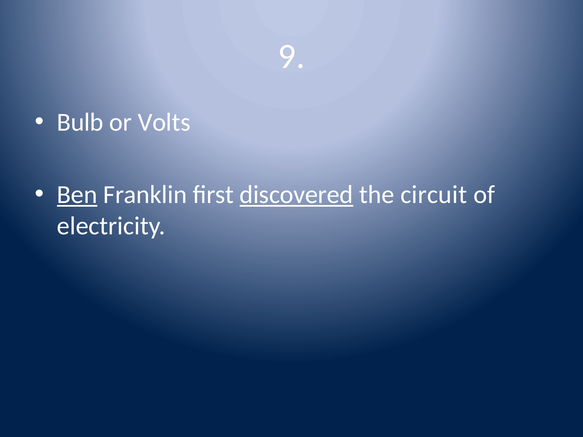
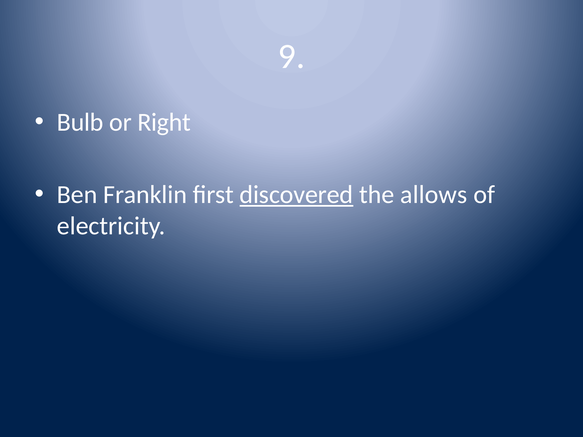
Volts: Volts -> Right (164, 122)
Ben underline: present -> none (77, 195)
circuit: circuit -> allows (434, 195)
